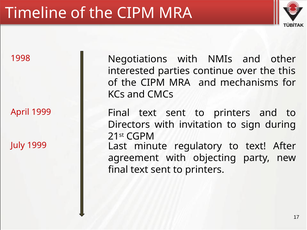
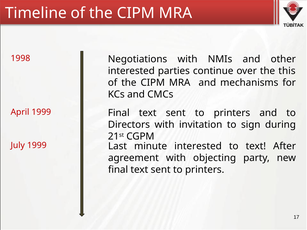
minute regulatory: regulatory -> interested (198, 146)
